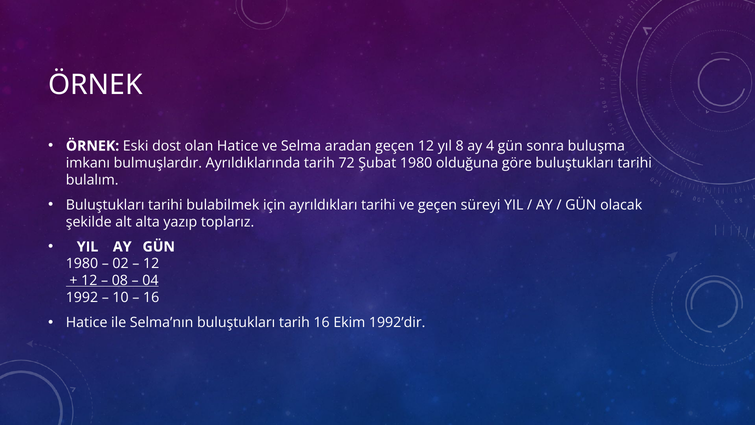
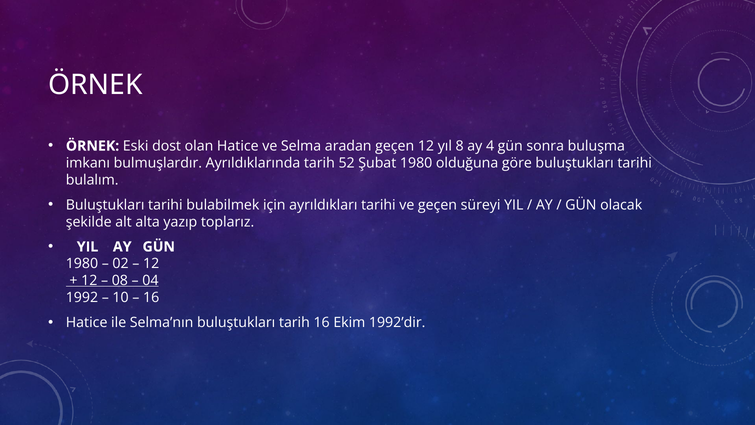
72: 72 -> 52 (347, 163)
